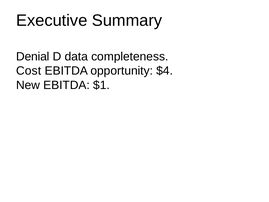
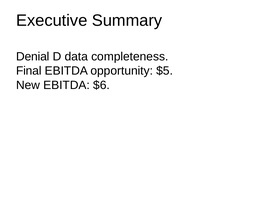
Cost: Cost -> Final (29, 71)
$4: $4 -> $5 (165, 71)
$1: $1 -> $6 (101, 85)
